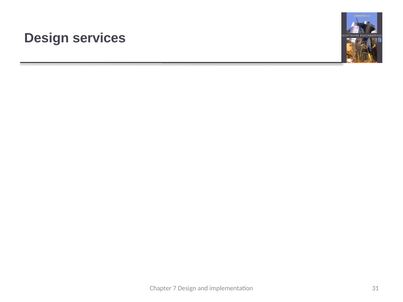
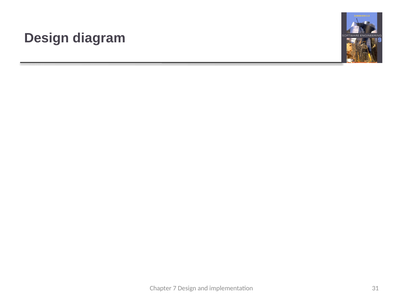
services: services -> diagram (99, 38)
